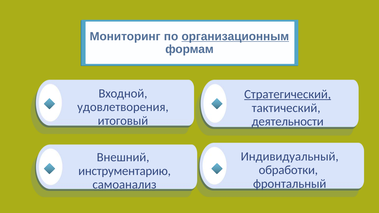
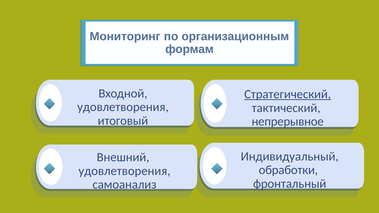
организационным underline: present -> none (235, 36)
деятельности: деятельности -> непрерывное (288, 122)
инструментарию: инструментарию -> удовлетворения (124, 171)
